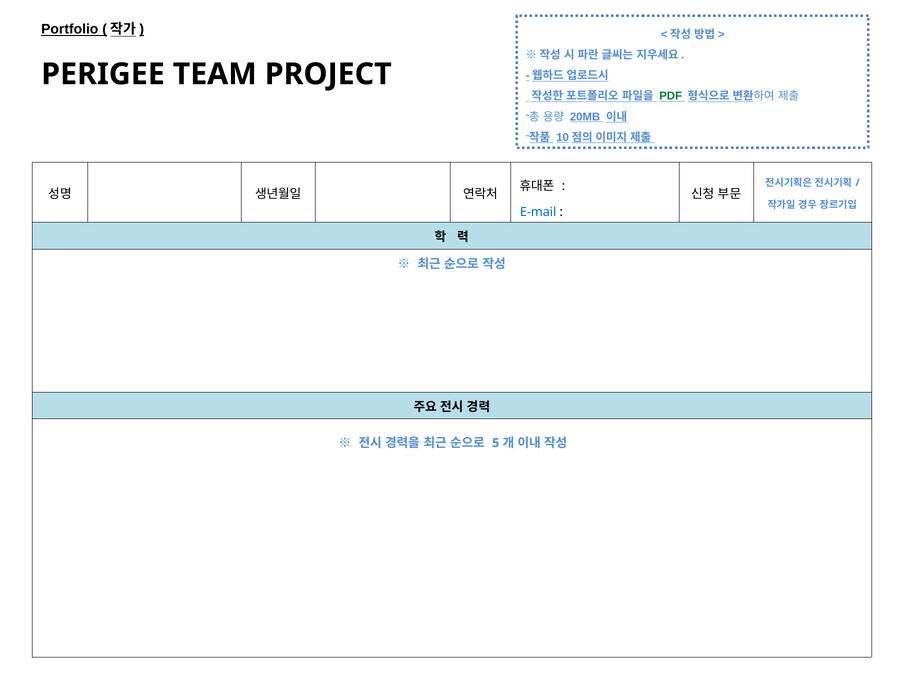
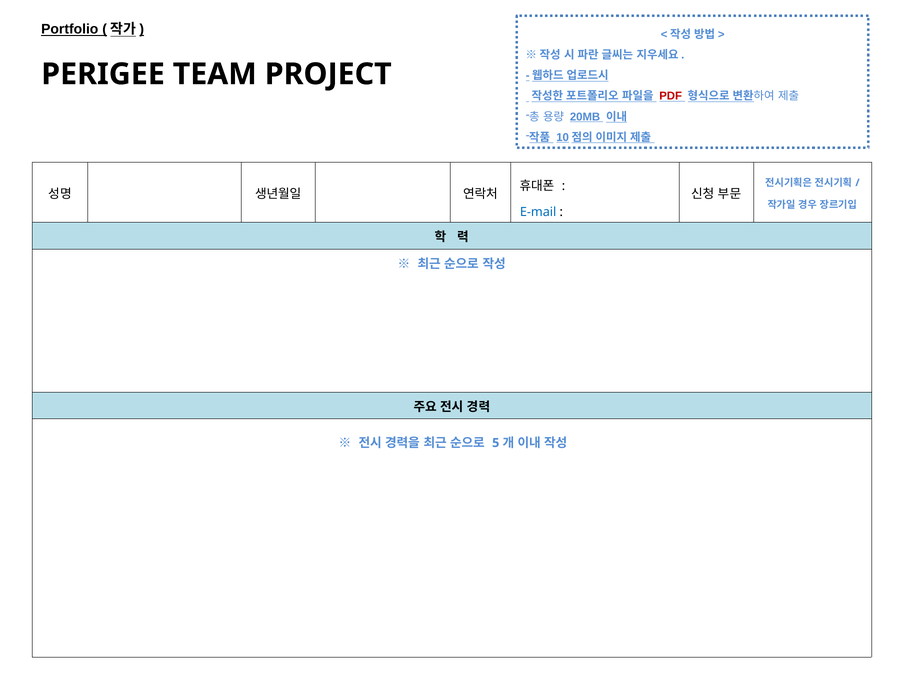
PDF colour: green -> red (671, 96)
